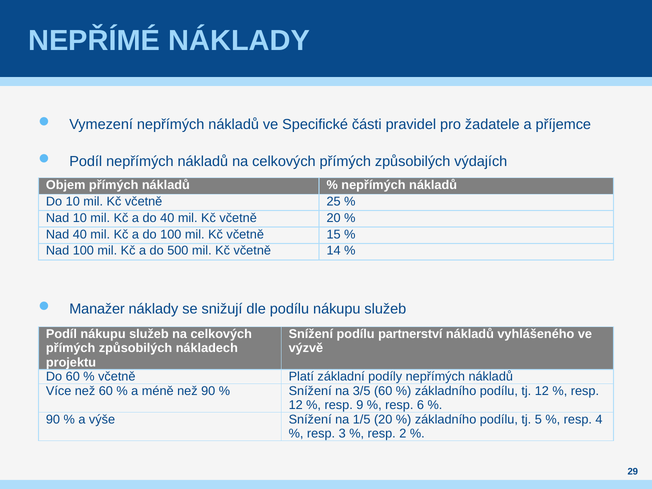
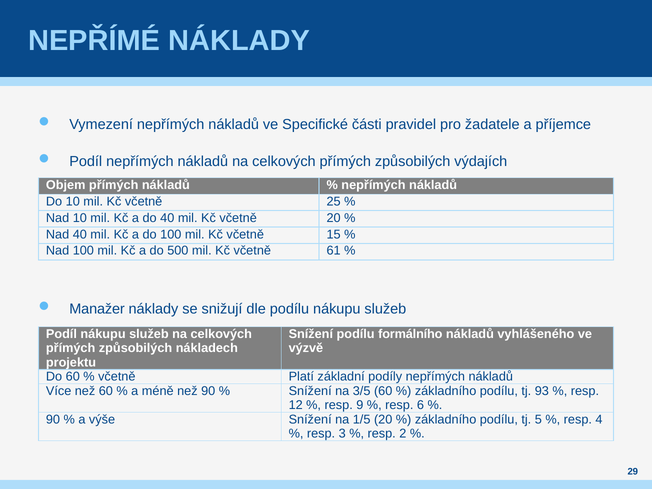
14: 14 -> 61 (334, 251)
partnerství: partnerství -> formálního (410, 334)
tj 12: 12 -> 93 (542, 391)
